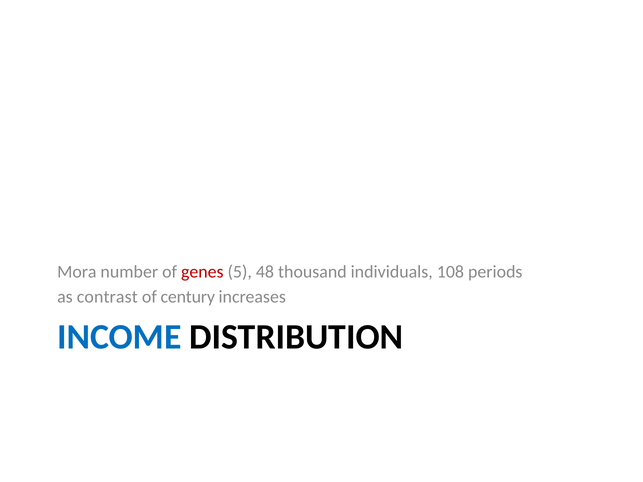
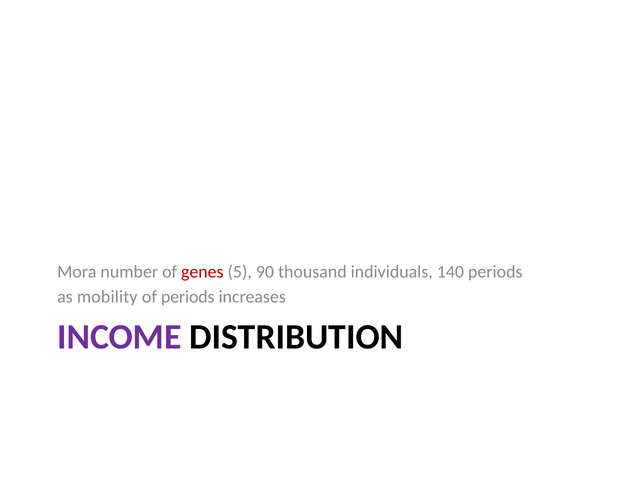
48: 48 -> 90 (265, 272)
108: 108 -> 140 (450, 272)
contrast: contrast -> mobility (107, 297)
of century: century -> periods (188, 297)
INCOME colour: blue -> purple (119, 337)
